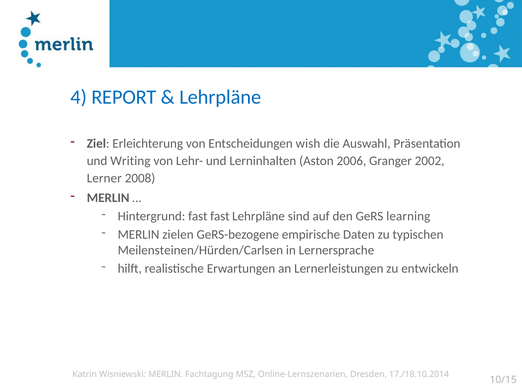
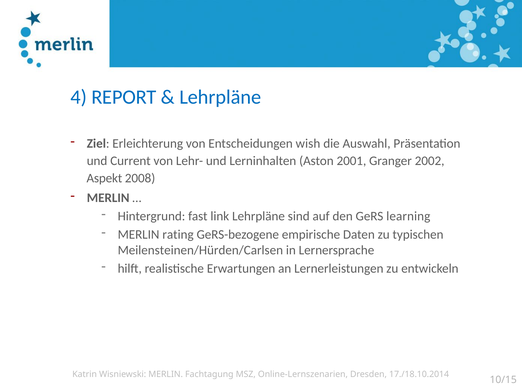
Writing: Writing -> Current (130, 161)
2006: 2006 -> 2001 (351, 161)
Lerner: Lerner -> Aspekt (104, 178)
fast fast: fast -> link (220, 216)
zielen: zielen -> rating (178, 234)
